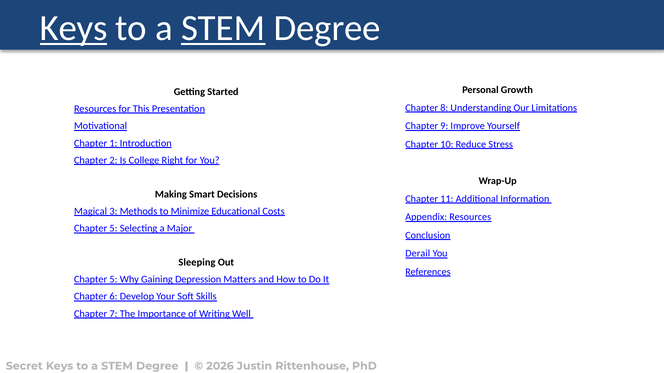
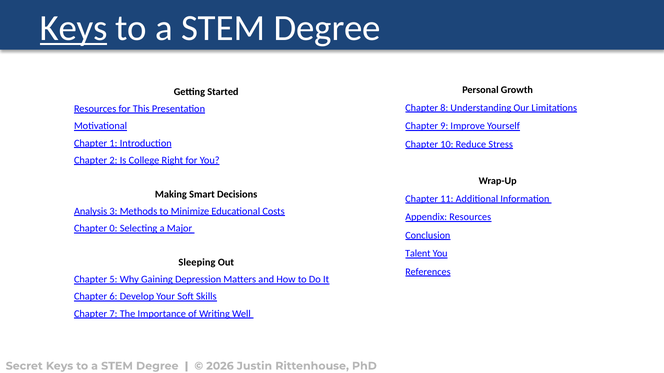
STEM underline: present -> none (223, 28)
Magical: Magical -> Analysis (91, 212)
5: 5 -> 0 (113, 229)
Derail: Derail -> Talent (418, 254)
